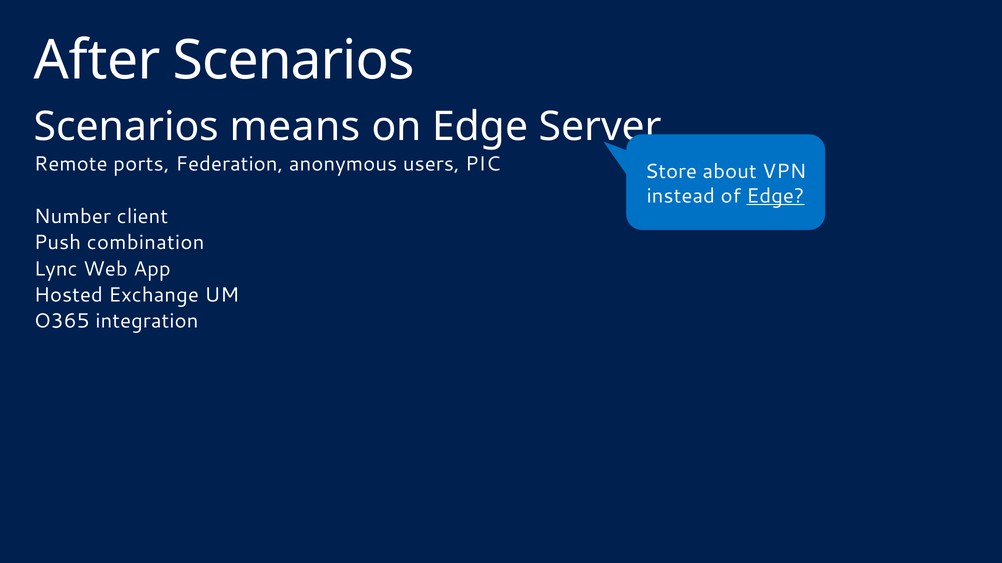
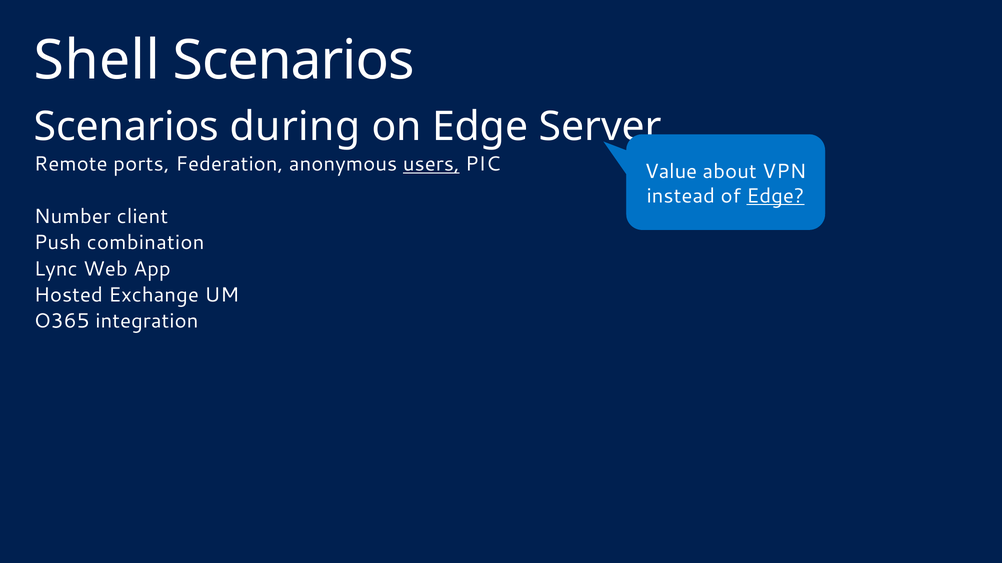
After: After -> Shell (97, 61)
means: means -> during (295, 127)
users underline: none -> present (431, 164)
Store: Store -> Value (671, 171)
